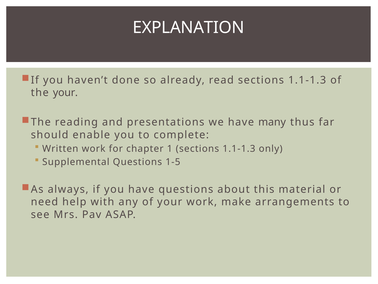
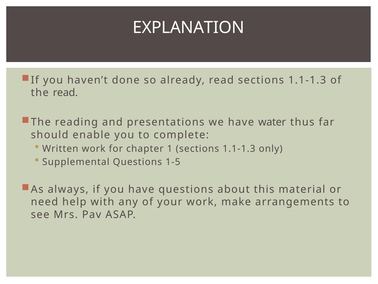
the your: your -> read (65, 93)
many: many -> water (272, 122)
